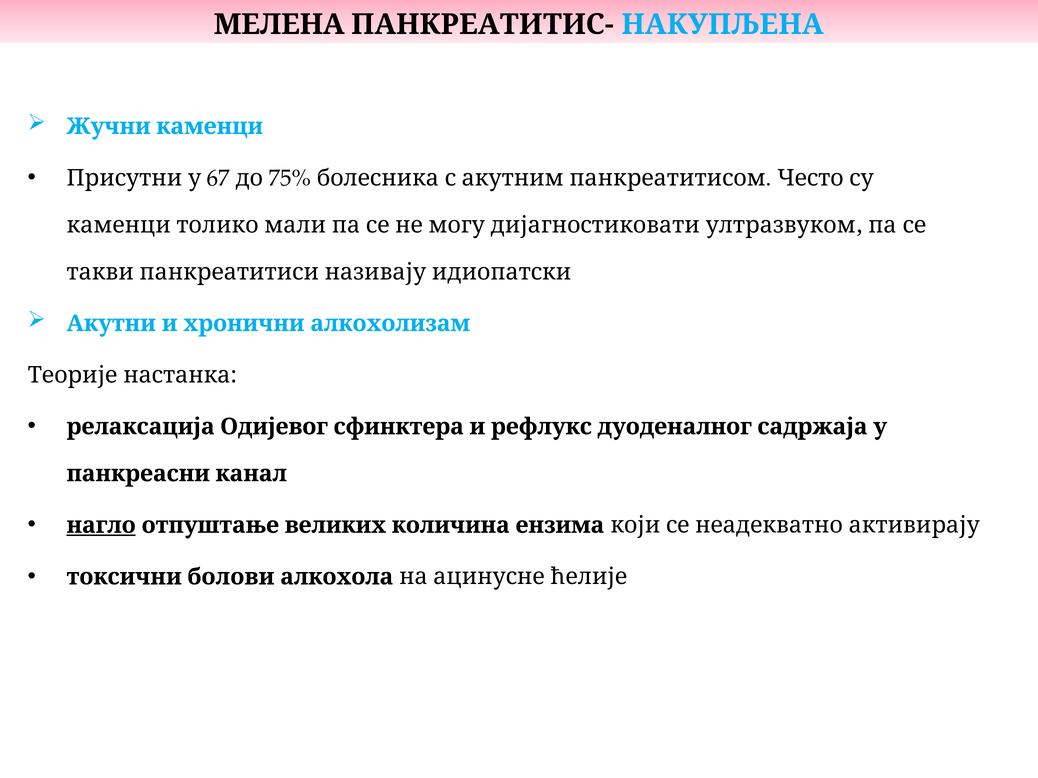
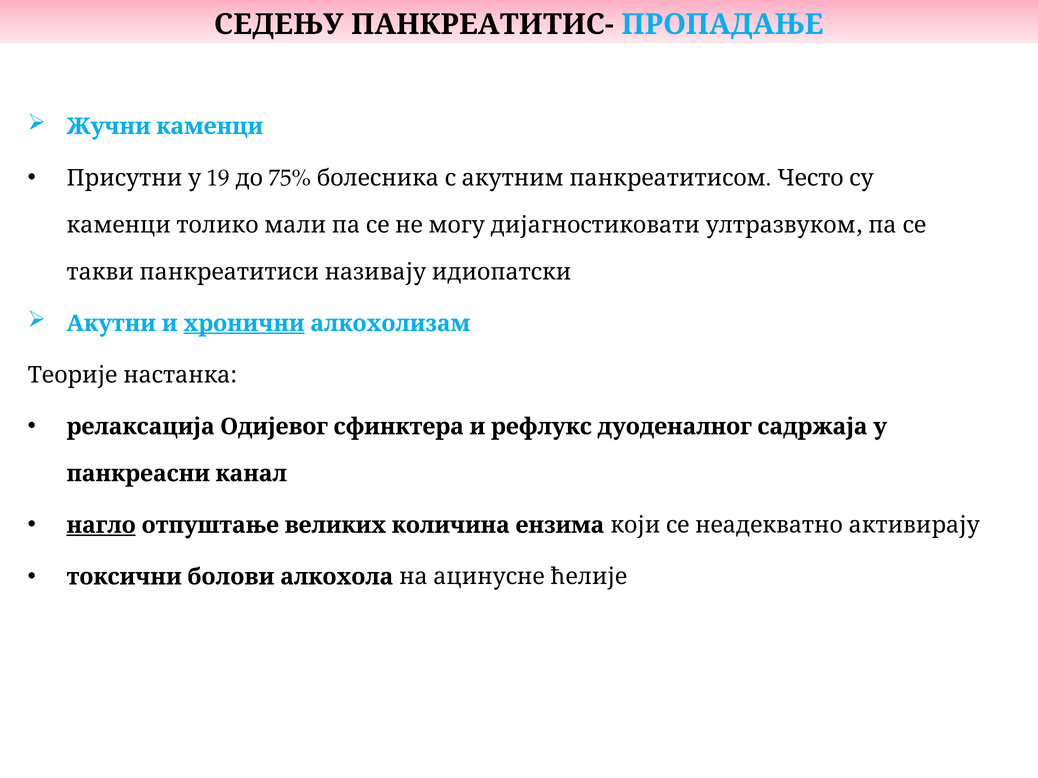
МЕЛЕНА: МЕЛЕНА -> СЕДЕЊУ (279, 24)
НАКУПЉЕНА: НАКУПЉЕНА -> ПРОПАДАЊЕ (722, 24)
67: 67 -> 19 (218, 178)
хронични underline: none -> present (244, 324)
